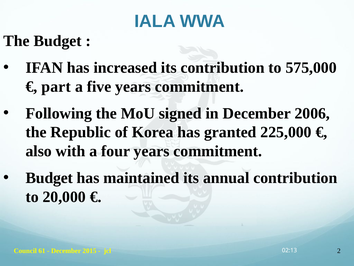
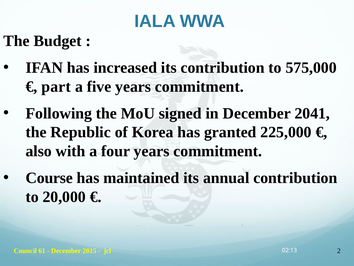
2006: 2006 -> 2041 (312, 113)
Budget: Budget -> Course (49, 178)
